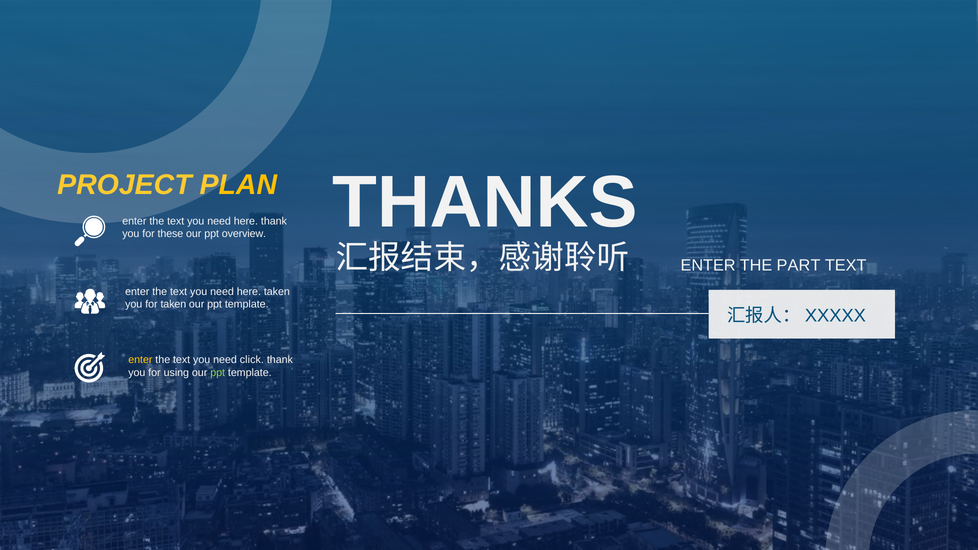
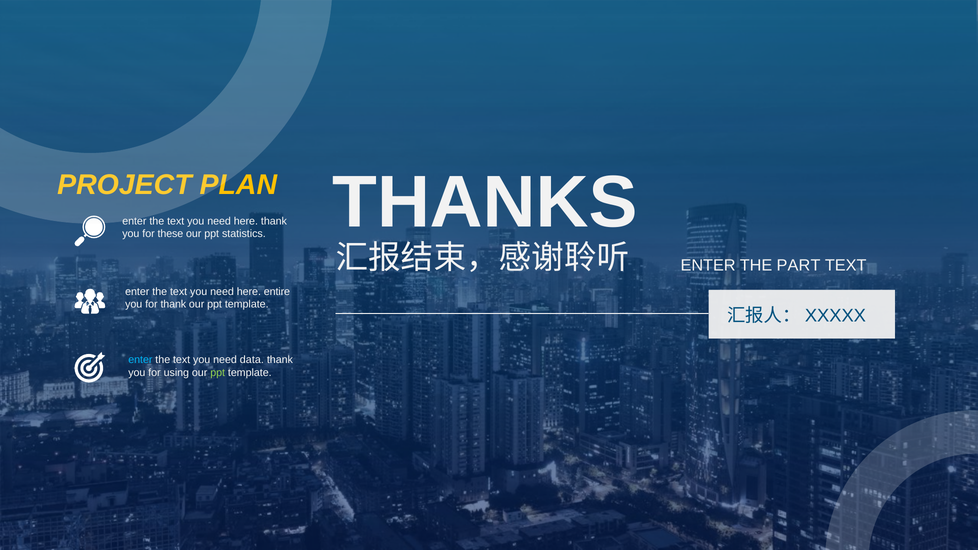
overview: overview -> statistics (244, 234)
here taken: taken -> entire (277, 292)
for taken: taken -> thank (173, 305)
enter colour: yellow -> light blue (140, 360)
click: click -> data (252, 360)
